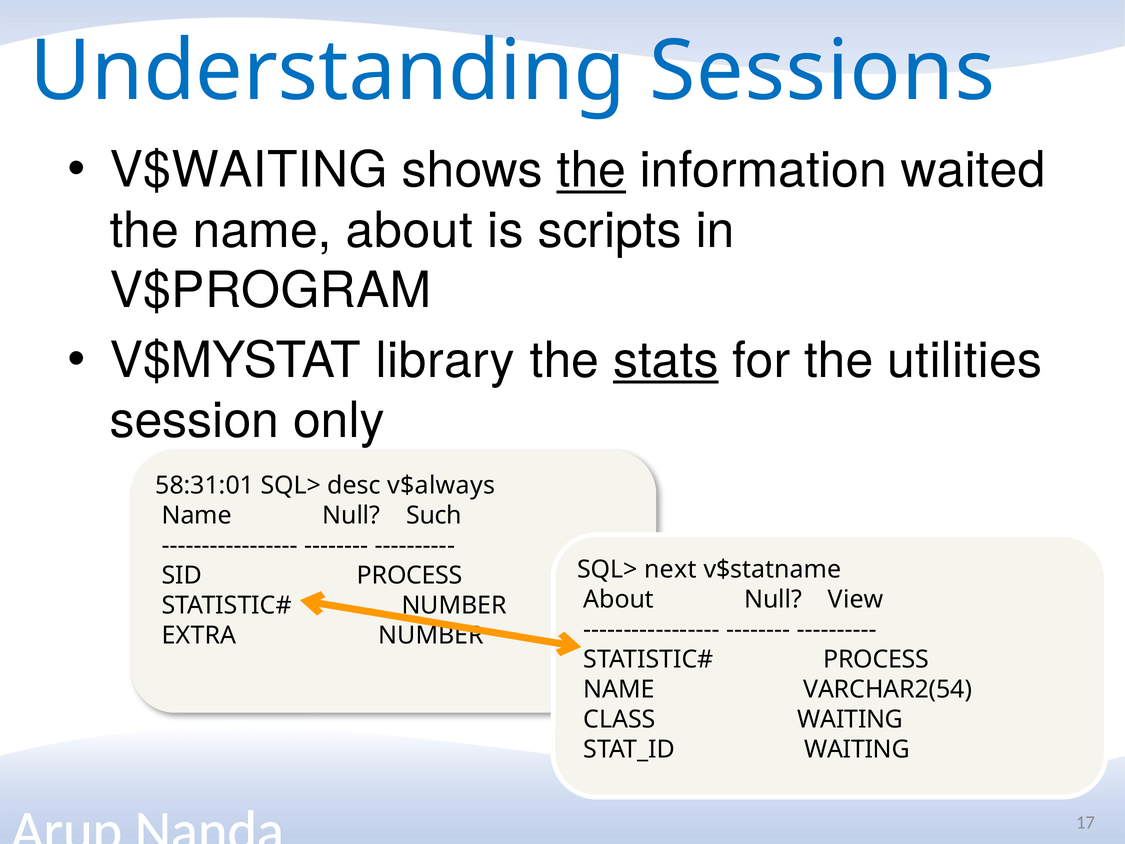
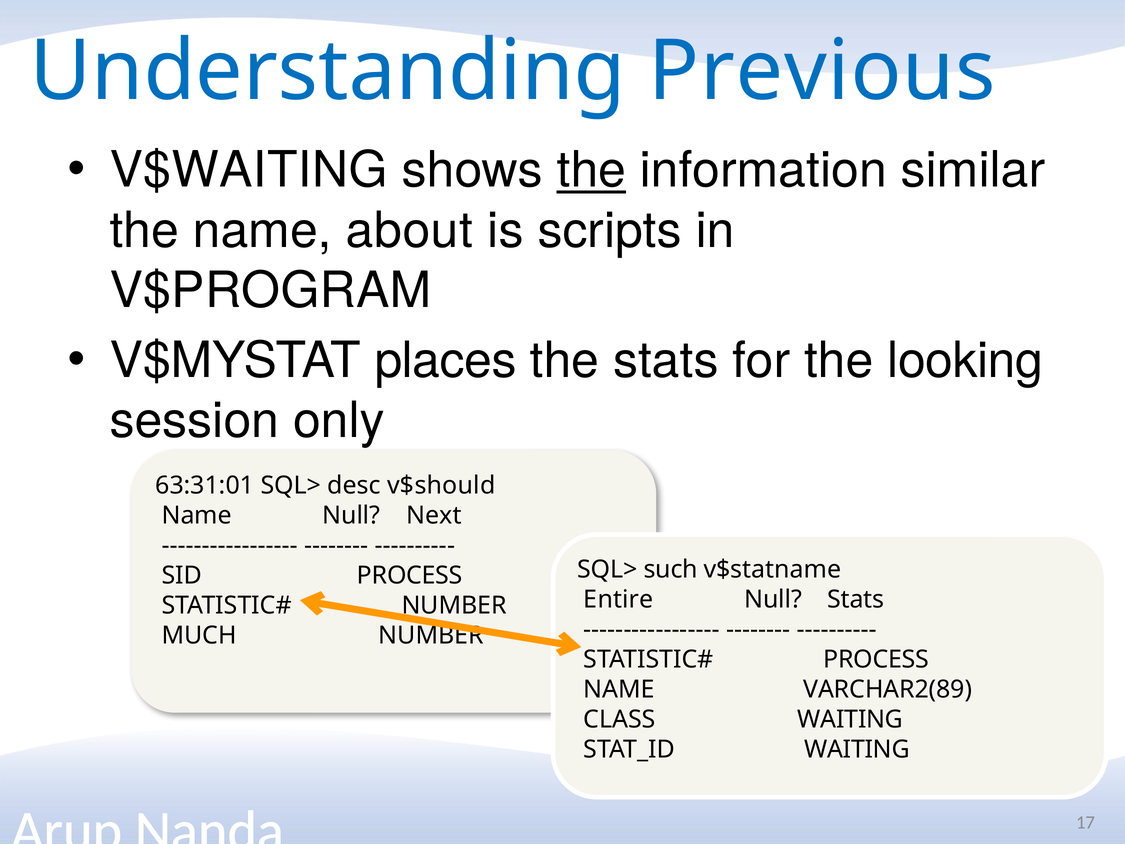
Sessions: Sessions -> Previous (822, 72)
waited: waited -> similar (973, 170)
library: library -> places (446, 361)
stats underline: present -> none (666, 361)
utilities: utilities -> looking (965, 361)
58:31:01: 58:31:01 -> 63:31:01 (205, 485)
v$always: v$always -> v$should (441, 485)
Such: Such -> Next (434, 515)
next: next -> such (671, 570)
About: About -> Entire (619, 600)
Null View: View -> Stats (856, 600)
EXTRA: EXTRA -> MUCH (199, 635)
VARCHAR2(54: VARCHAR2(54 -> VARCHAR2(89 (888, 689)
